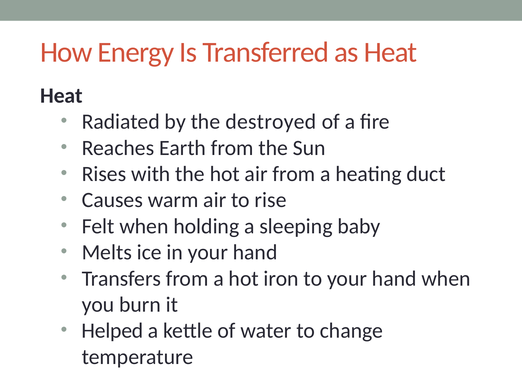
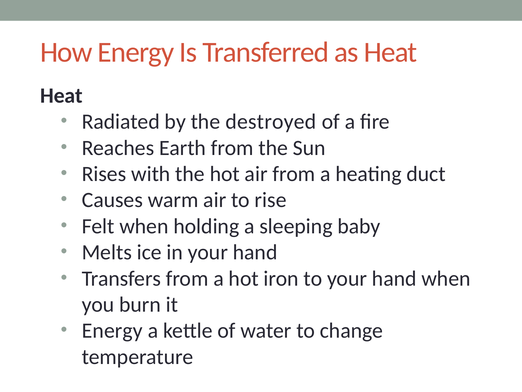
Helped: Helped -> Energy (112, 330)
